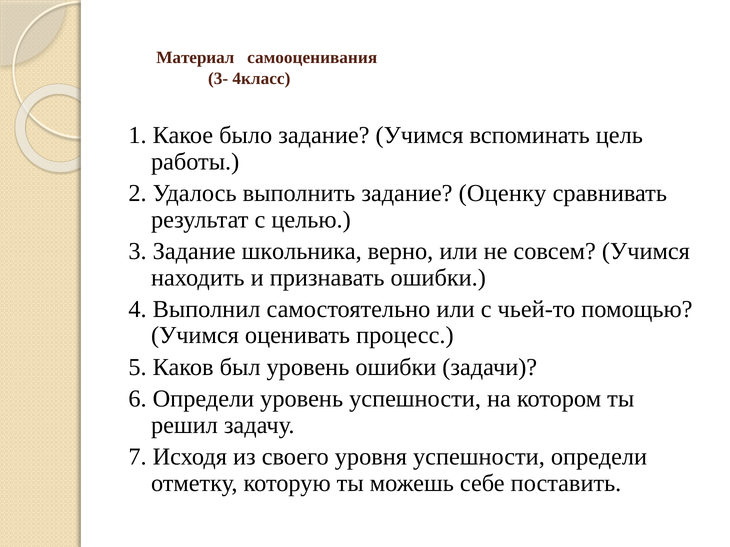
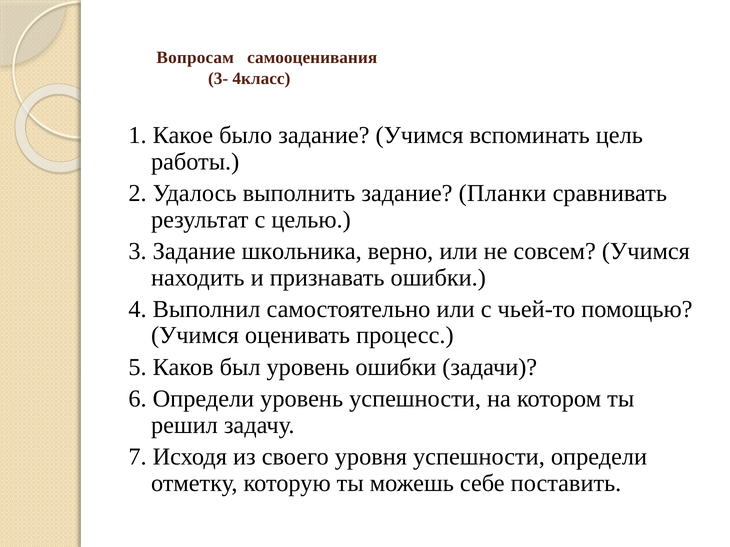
Материал: Материал -> Вопросам (195, 58)
Оценку: Оценку -> Планки (502, 193)
